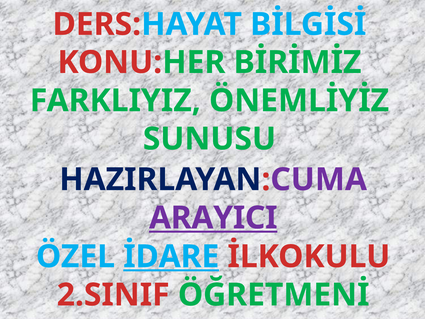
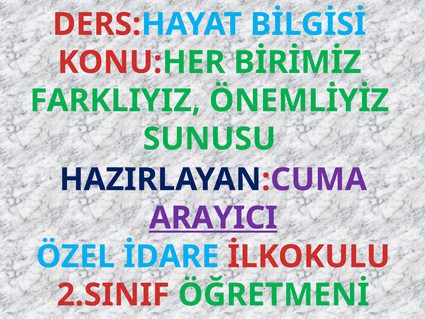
İDARE underline: present -> none (171, 256)
